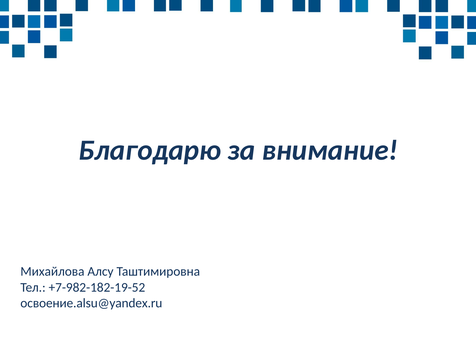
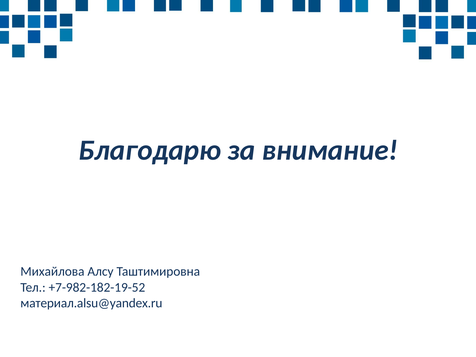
освоение.alsu@yandex.ru: освоение.alsu@yandex.ru -> материал.alsu@yandex.ru (91, 303)
